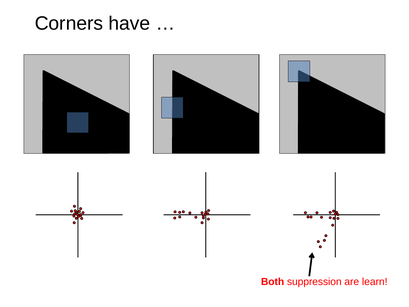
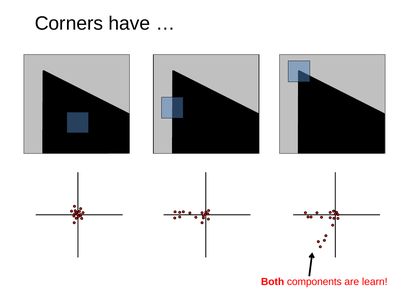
suppression: suppression -> components (314, 282)
